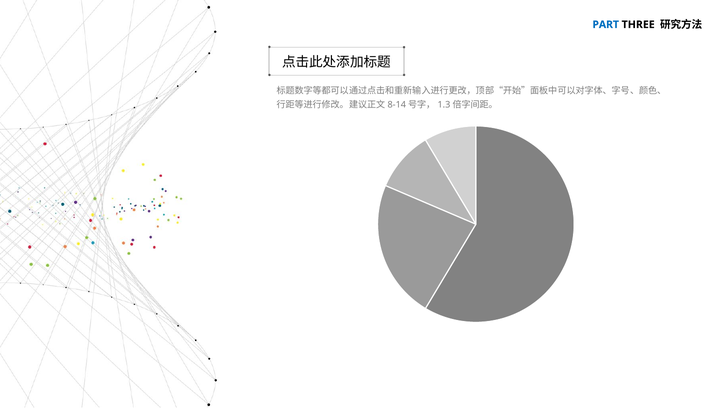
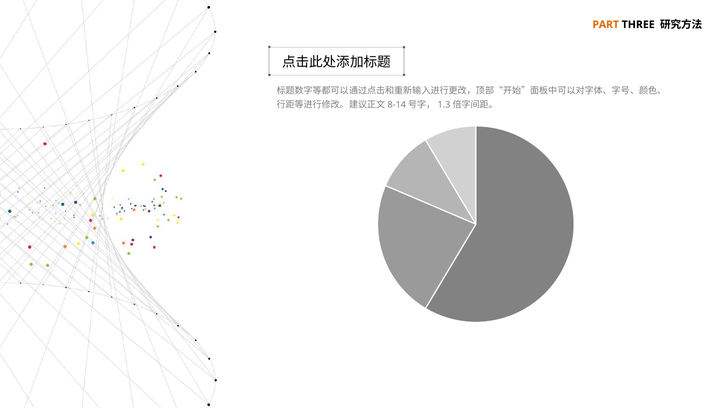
PART colour: blue -> orange (606, 25)
